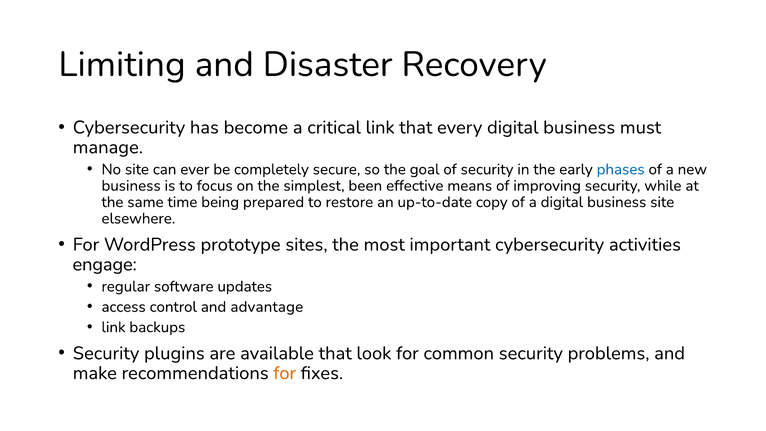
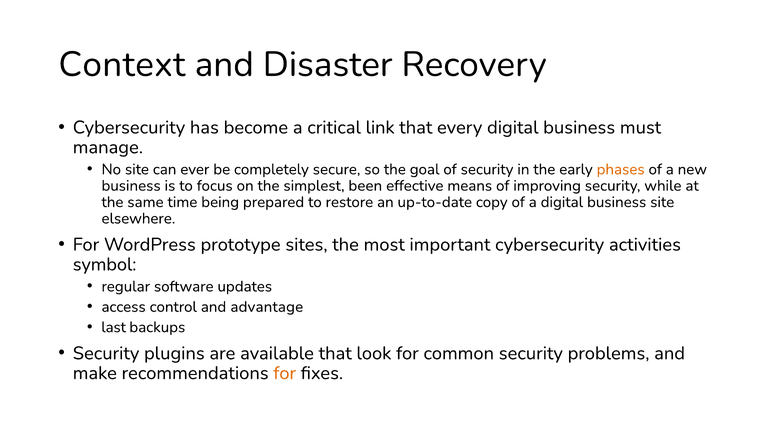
Limiting: Limiting -> Context (122, 64)
phases colour: blue -> orange (621, 169)
engage: engage -> symbol (105, 264)
link: link -> last (114, 327)
